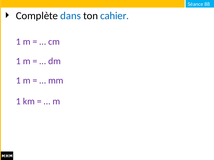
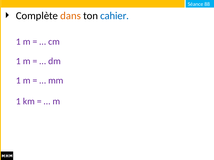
dans colour: blue -> orange (71, 16)
